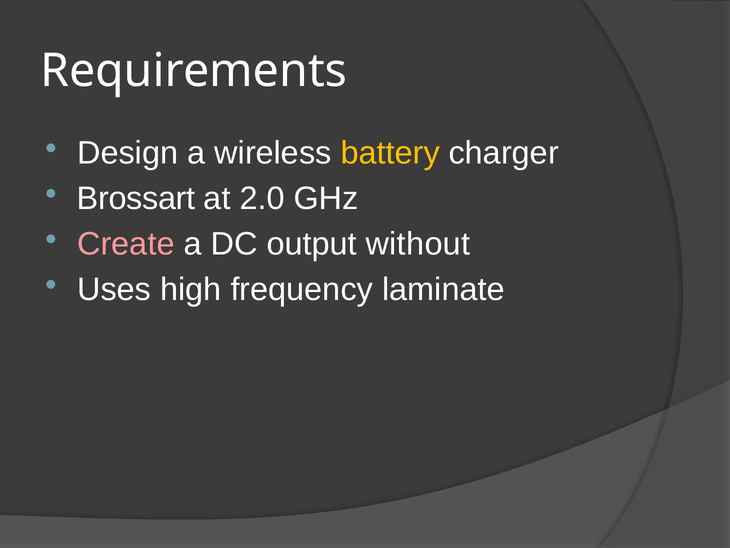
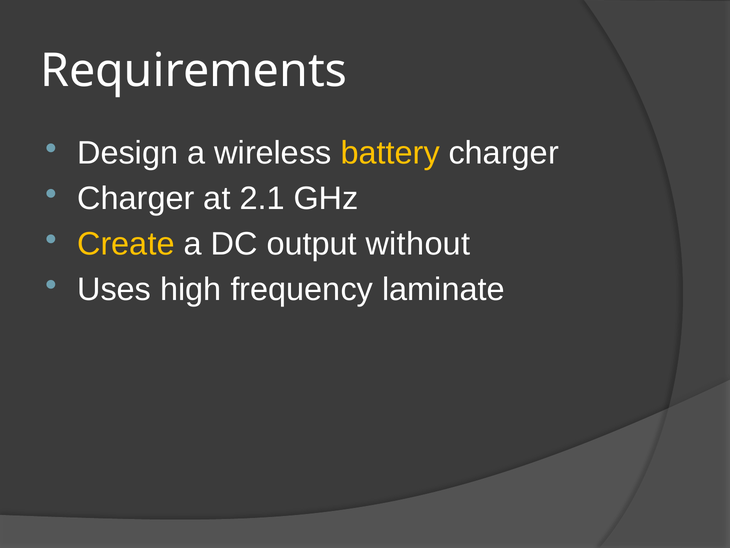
Brossart: Brossart -> Charger (136, 199)
2.0: 2.0 -> 2.1 (262, 199)
Create colour: pink -> yellow (126, 244)
